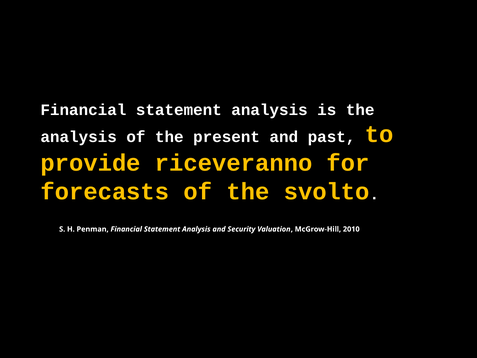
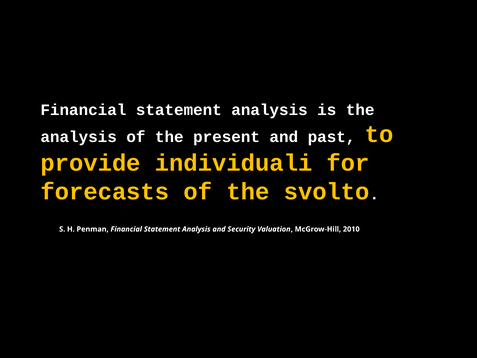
riceveranno: riceveranno -> individuali (234, 163)
